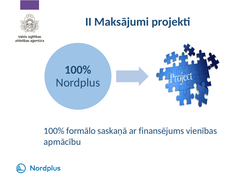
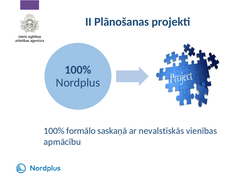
Maksājumi: Maksājumi -> Plānošanas (122, 22)
finansējums: finansējums -> nevalstiskās (161, 131)
